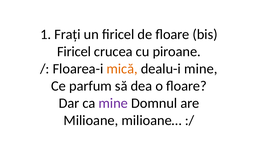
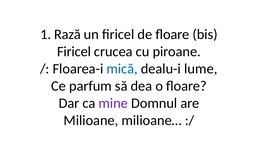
Frați: Frați -> Rază (67, 34)
mică colour: orange -> blue (122, 69)
dealu-i mine: mine -> lume (201, 69)
